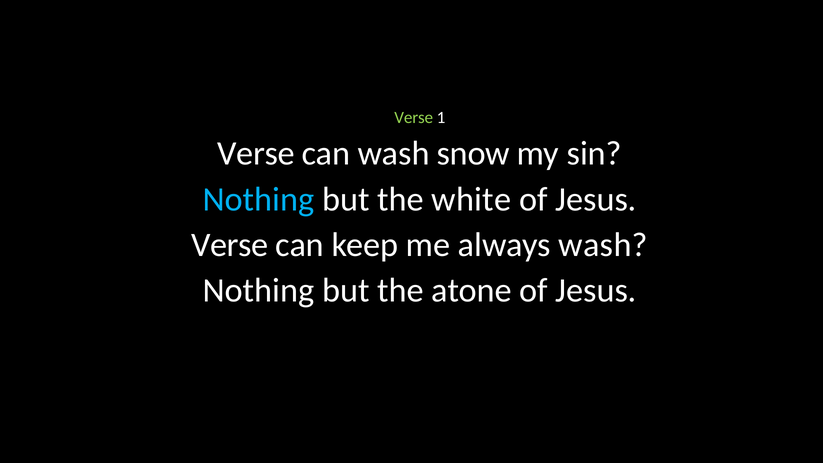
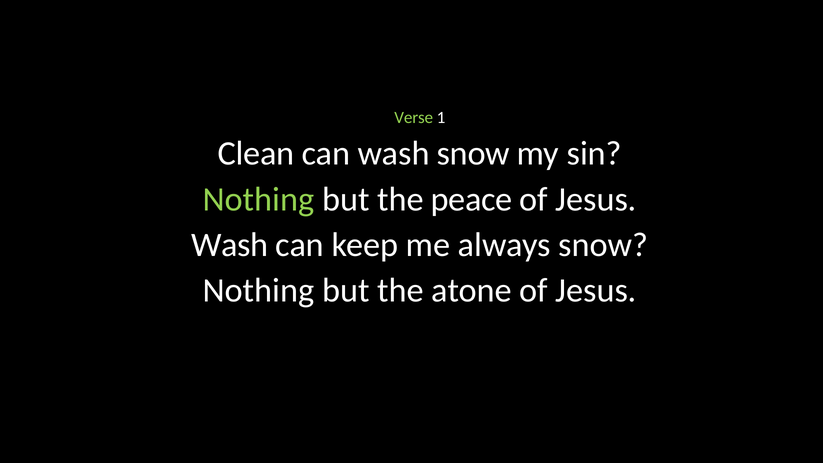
Verse: Verse -> Clean (256, 154)
Nothing colour: light blue -> light green (259, 199)
white: white -> peace (472, 199)
Verse: Verse -> Wash (230, 245)
always wash: wash -> snow (603, 245)
